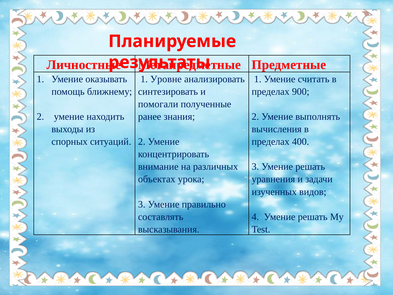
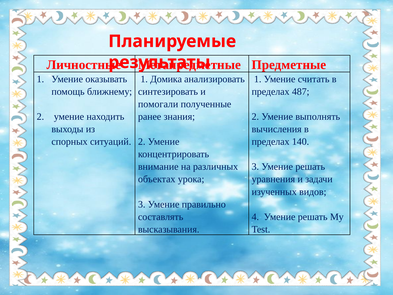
Уровне: Уровне -> Домика (166, 79)
900: 900 -> 487 (301, 92)
400: 400 -> 140 (301, 142)
